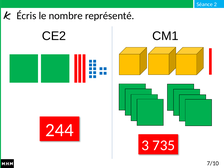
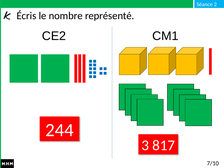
735: 735 -> 817 (164, 145)
